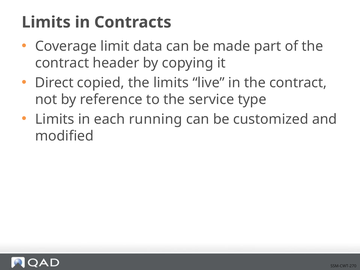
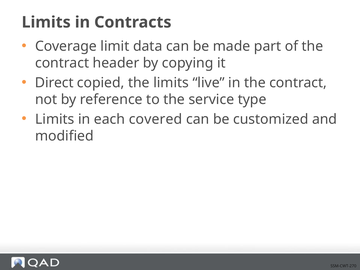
running: running -> covered (156, 119)
